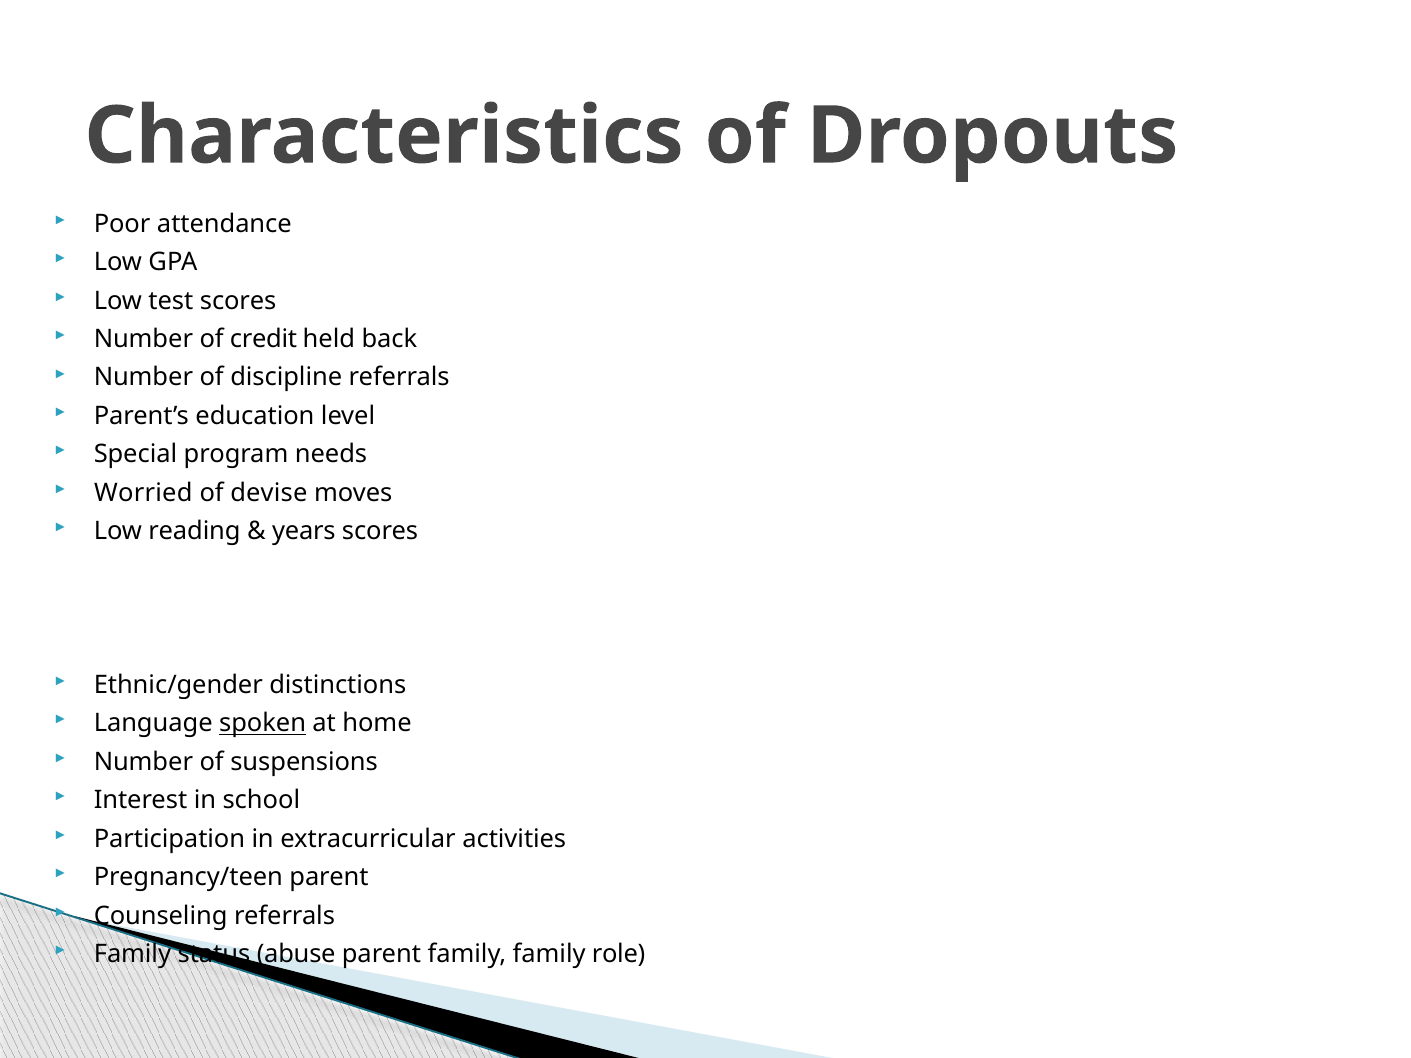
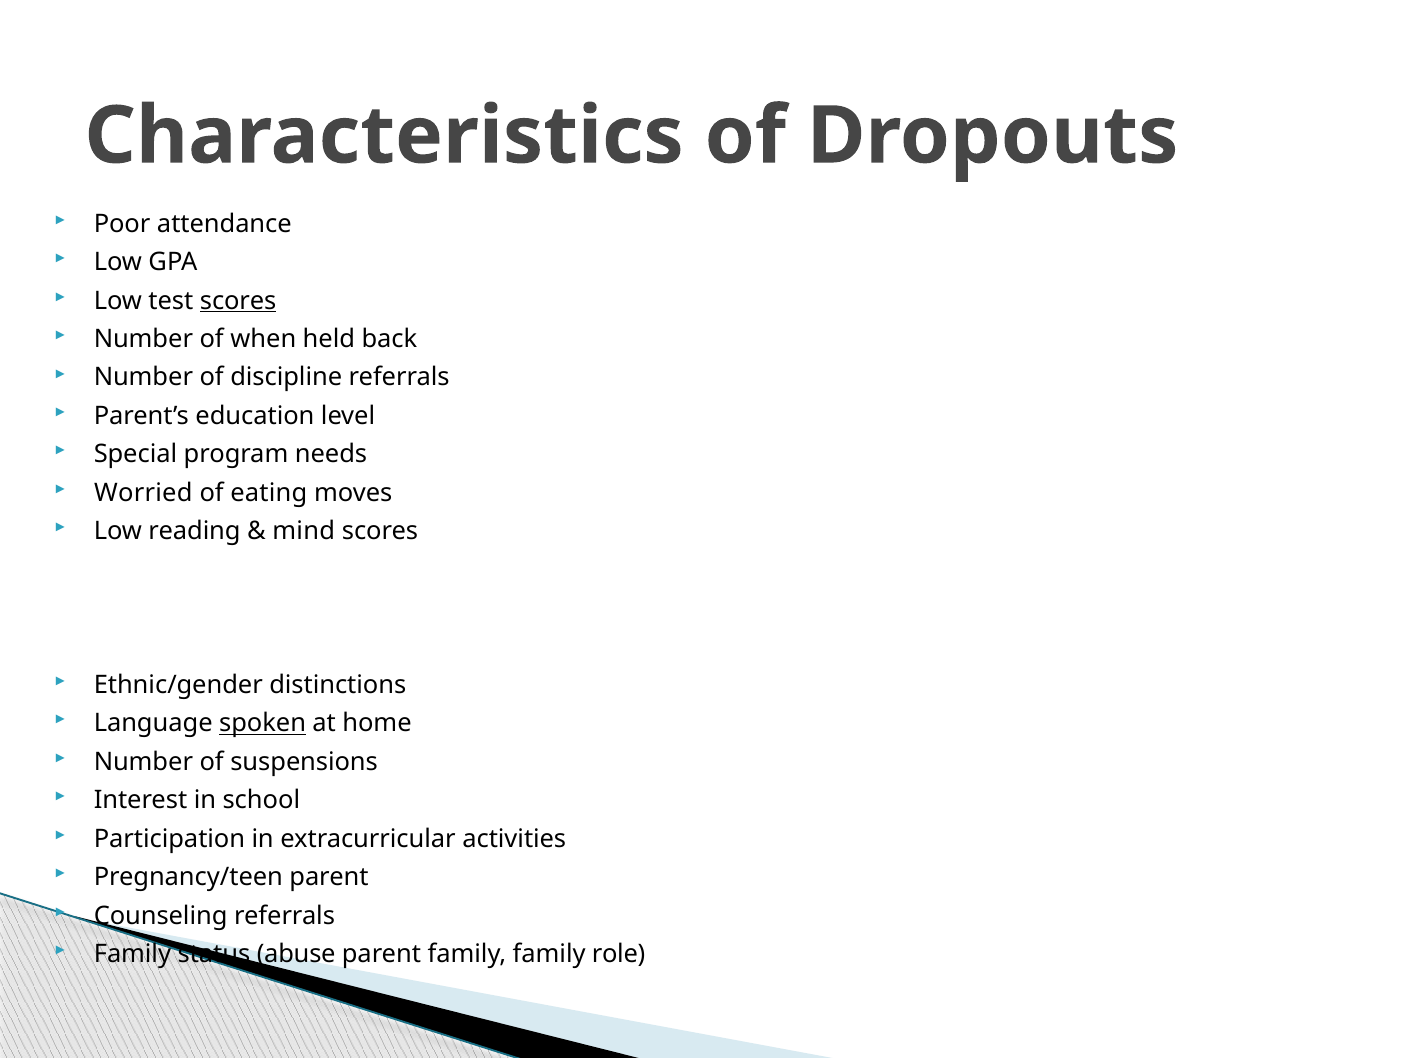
scores underline: none -> present (238, 301)
credit: credit -> when (263, 339)
devise: devise -> eating (269, 493)
years: years -> mind (304, 531)
